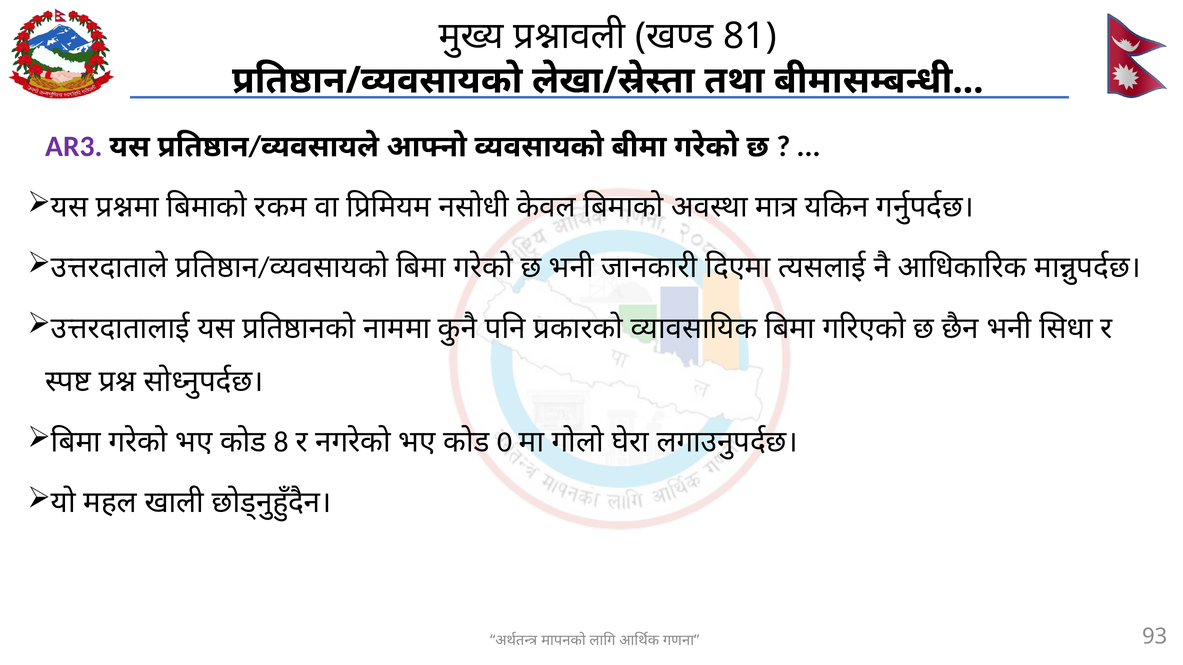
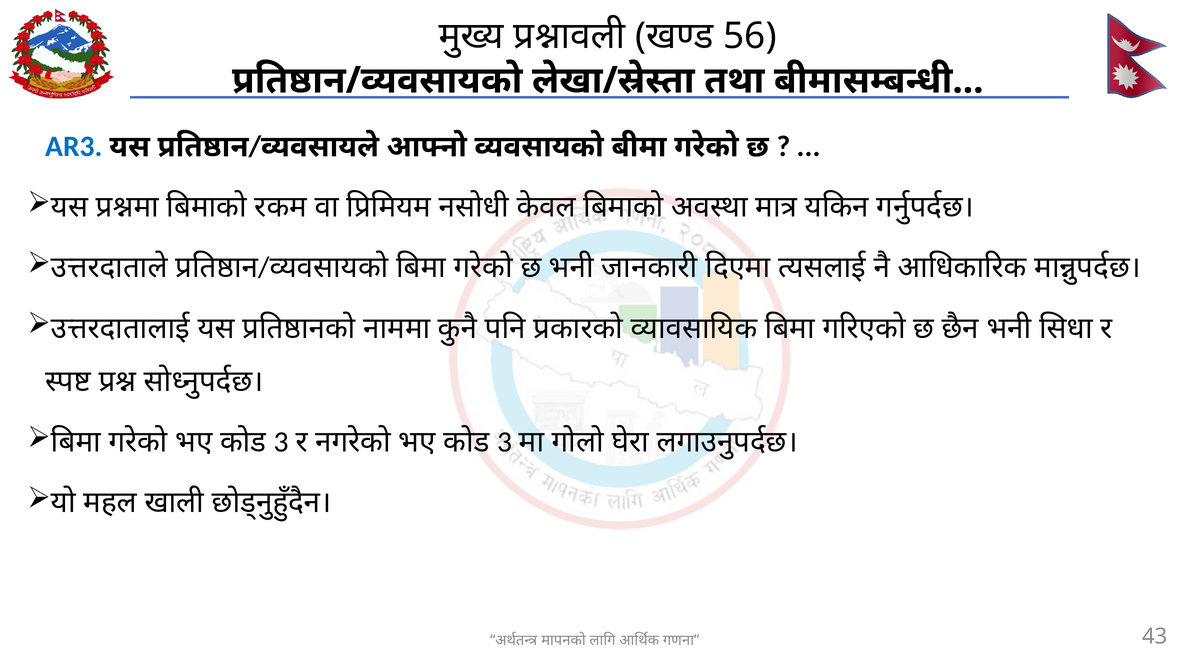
81: 81 -> 56 (750, 36)
AR3 colour: purple -> blue (74, 147)
8: 8 -> 3 (281, 442)
0: 0 -> 3 (505, 442)
93: 93 -> 43 (1155, 637)
